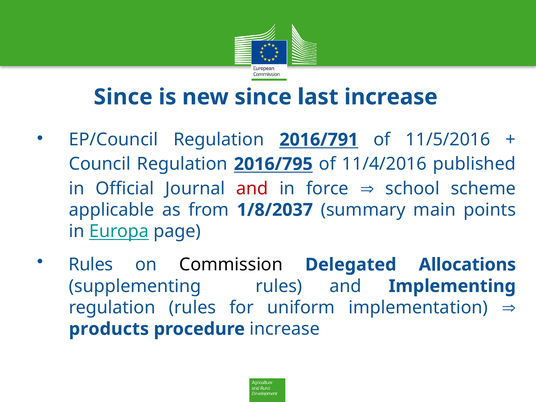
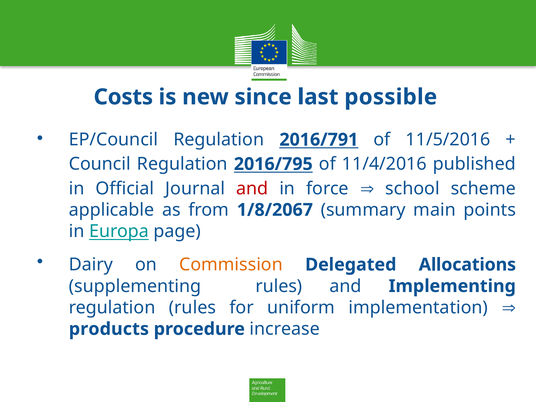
Since: Since -> Costs (123, 97)
last increase: increase -> possible (391, 97)
1/8/2037: 1/8/2037 -> 1/8/2067 (275, 210)
Rules: Rules -> Dairy (91, 265)
Commission colour: black -> orange (231, 265)
